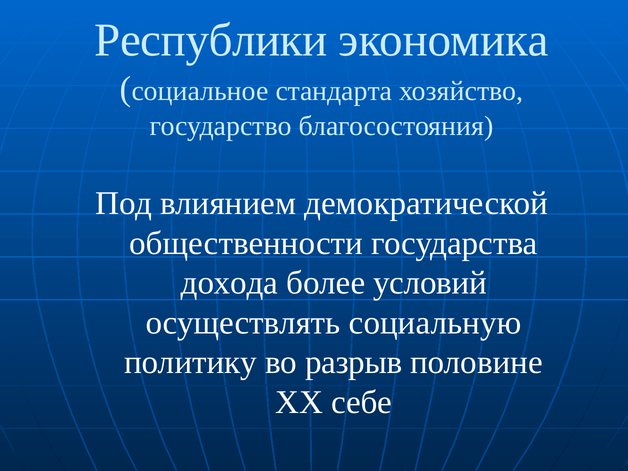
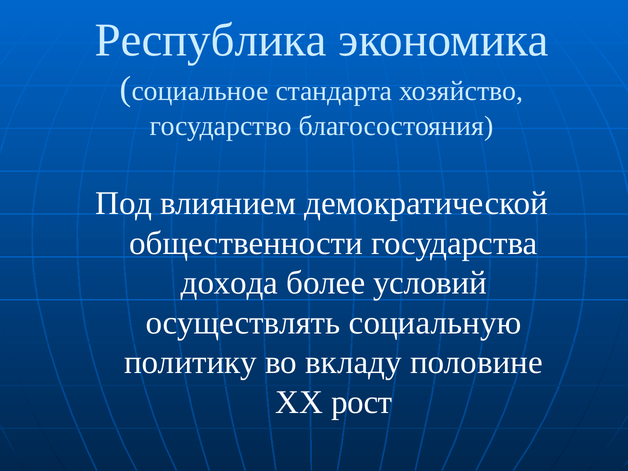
Республики: Республики -> Республика (211, 40)
разрыв: разрыв -> вкладу (354, 362)
себе: себе -> рост (362, 402)
